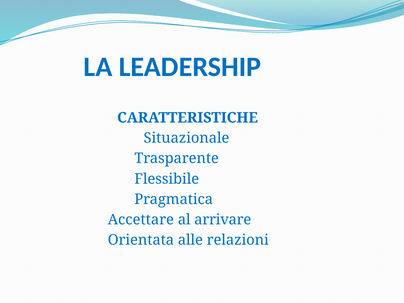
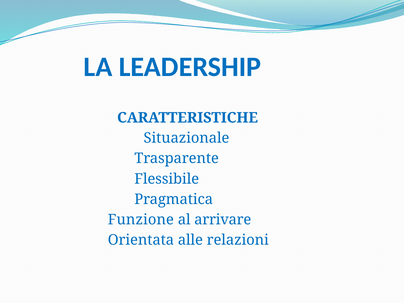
Accettare: Accettare -> Funzione (141, 220)
